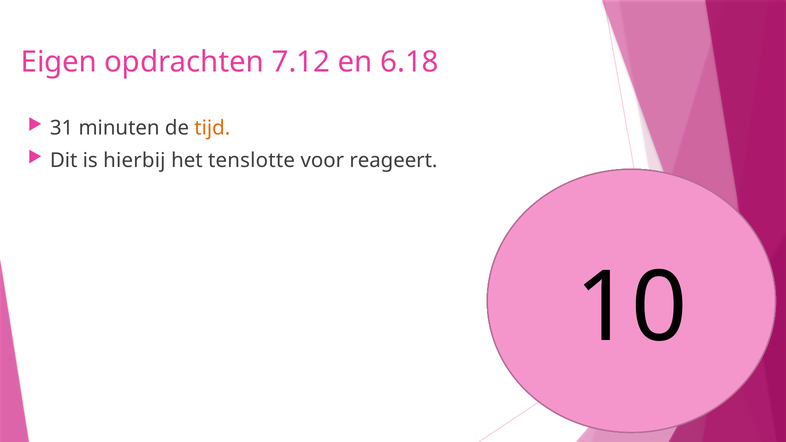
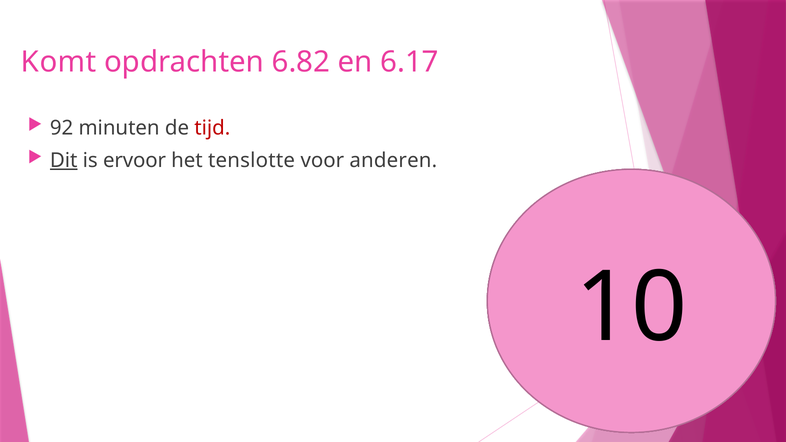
Eigen: Eigen -> Komt (59, 62)
7.12: 7.12 -> 6.82 (301, 62)
6.18: 6.18 -> 6.17 (410, 62)
31: 31 -> 92 (62, 128)
tijd colour: orange -> red (212, 128)
Dit underline: none -> present (64, 161)
hierbij: hierbij -> ervoor (135, 161)
reageert: reageert -> anderen (393, 161)
